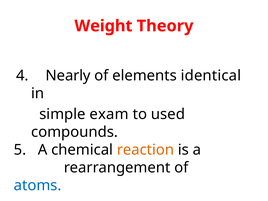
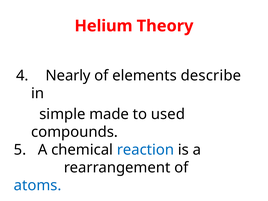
Weight: Weight -> Helium (103, 26)
identical: identical -> describe (211, 75)
exam: exam -> made (109, 114)
reaction colour: orange -> blue (145, 150)
